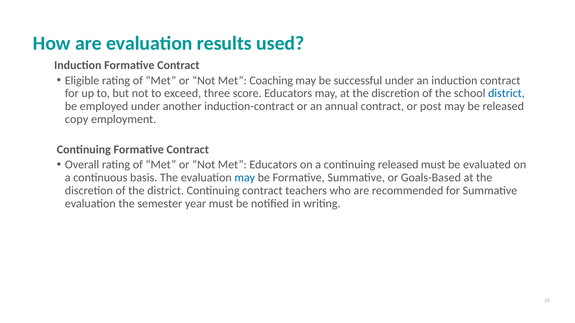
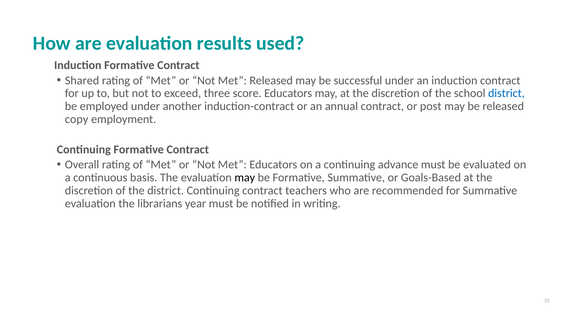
Eligible: Eligible -> Shared (82, 81)
Met Coaching: Coaching -> Released (271, 81)
continuing released: released -> advance (398, 165)
may colour: blue -> black (245, 178)
semester: semester -> librarians (160, 204)
